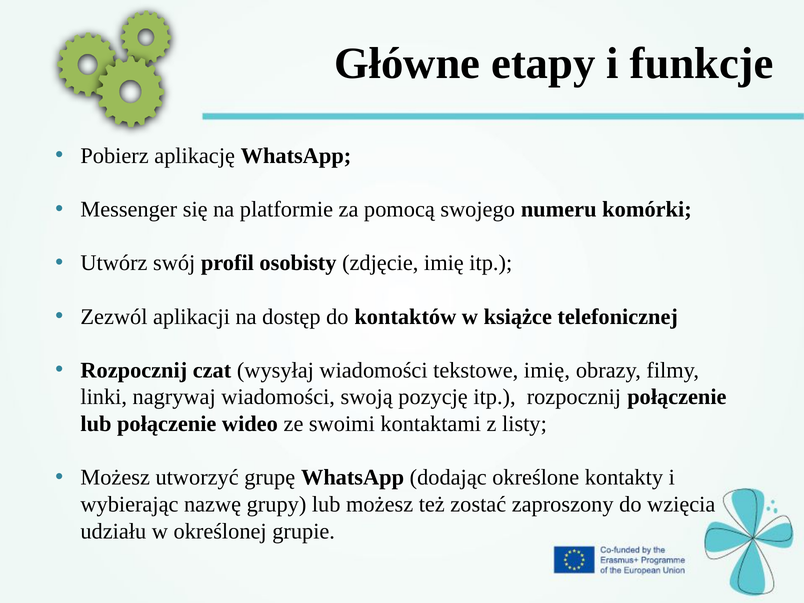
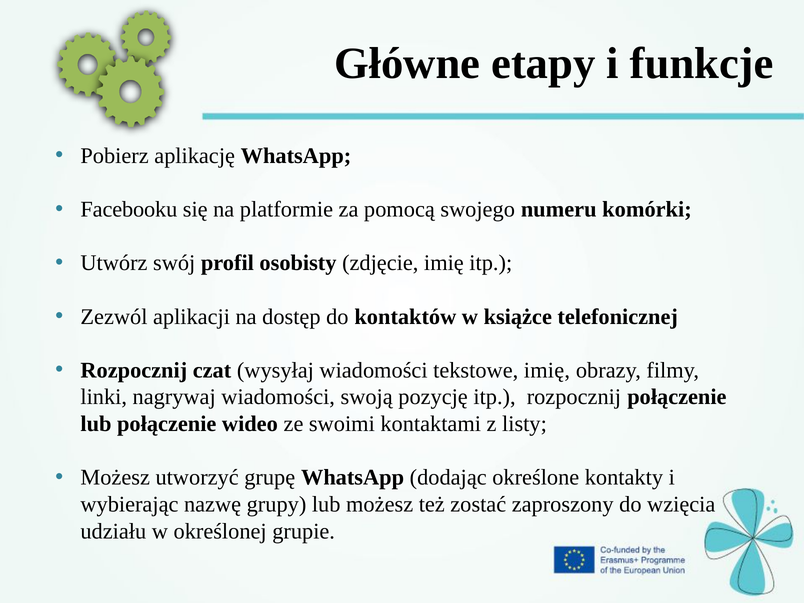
Messenger: Messenger -> Facebooku (129, 209)
